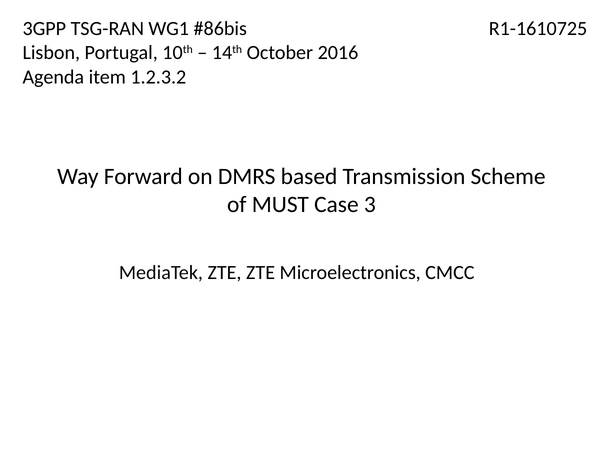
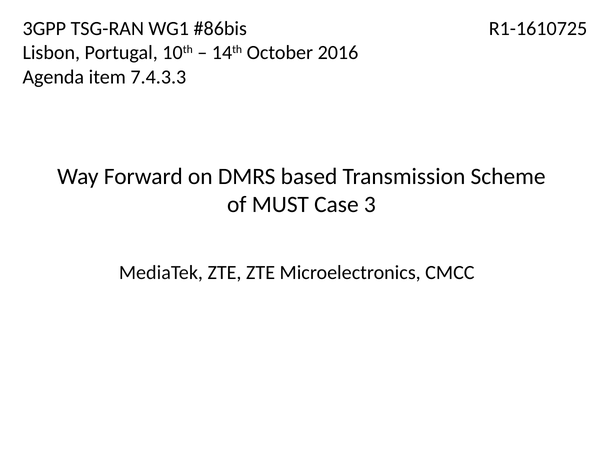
1.2.3.2: 1.2.3.2 -> 7.4.3.3 (158, 77)
